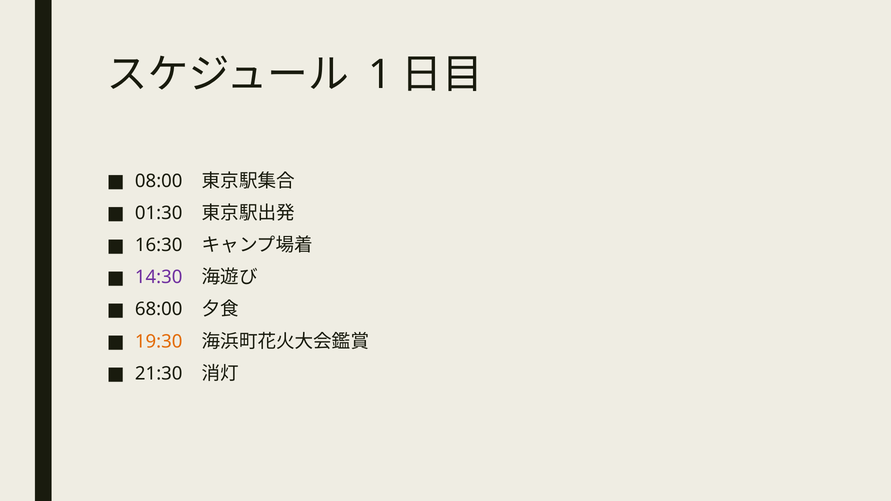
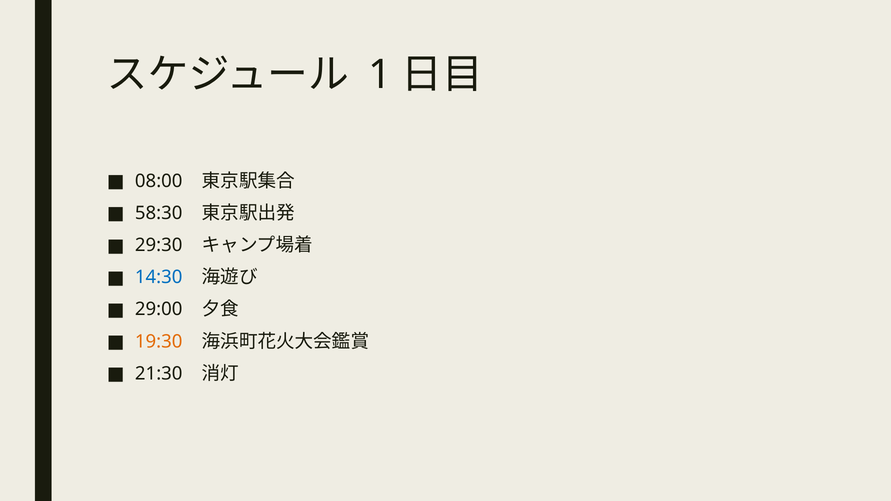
01:30: 01:30 -> 58:30 (159, 213)
16:30: 16:30 -> 29:30 (159, 245)
14:30 colour: purple -> blue (159, 277)
68:00: 68:00 -> 29:00 (159, 309)
